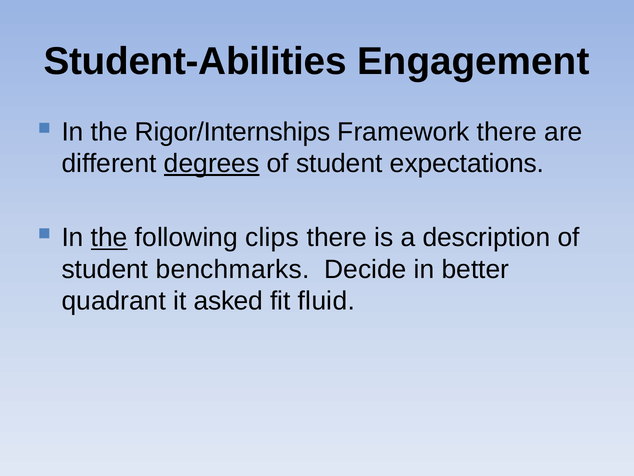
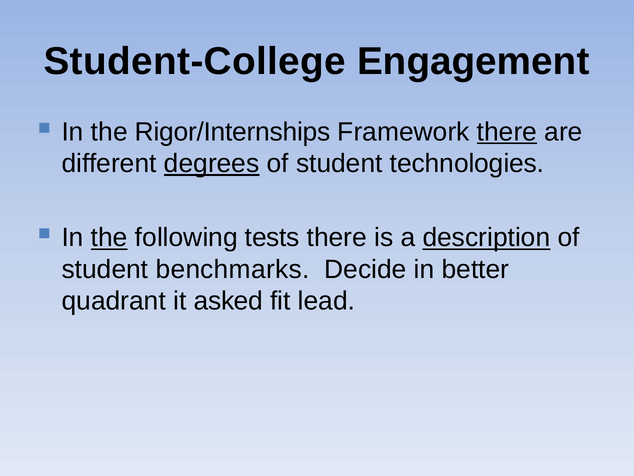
Student-Abilities: Student-Abilities -> Student-College (195, 61)
there underline: none -> present (507, 132)
expectations: expectations -> technologies (467, 163)
clips: clips -> tests (272, 237)
description underline: none -> present (486, 237)
fluid: fluid -> lead (326, 301)
